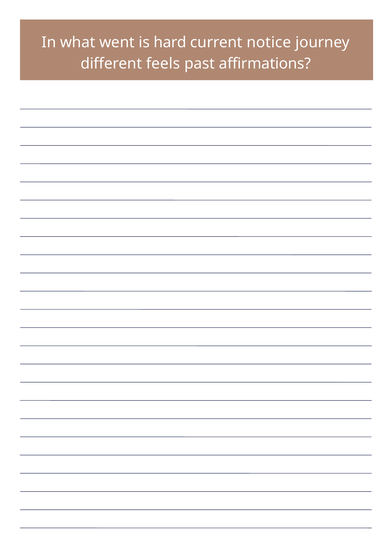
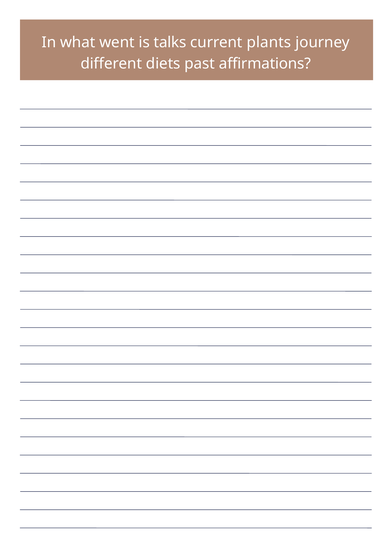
hard: hard -> talks (170, 42)
notice: notice -> plants (269, 42)
feels: feels -> diets (163, 64)
